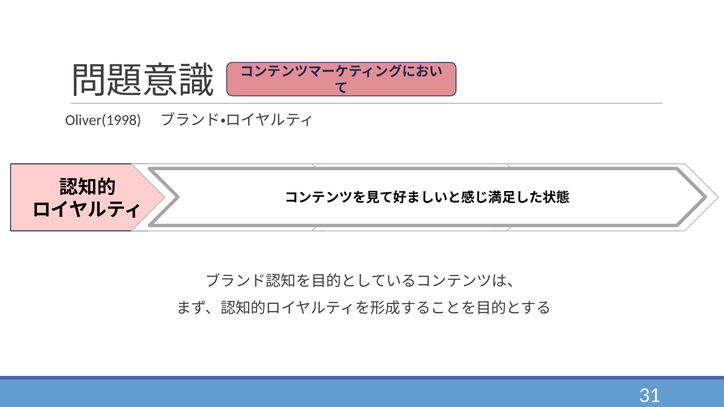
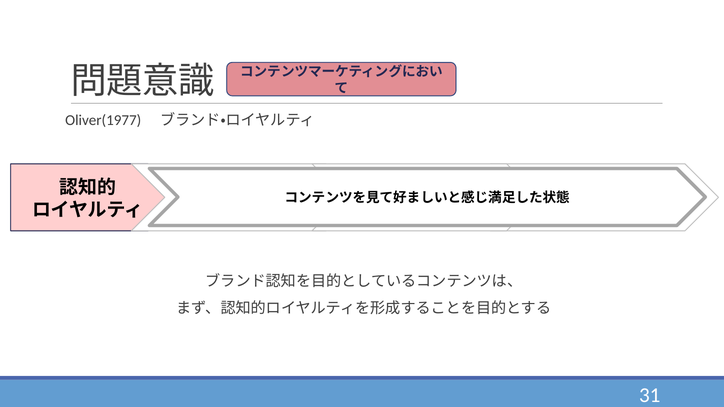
Oliver(1998: Oliver(1998 -> Oliver(1977 (103, 120)
